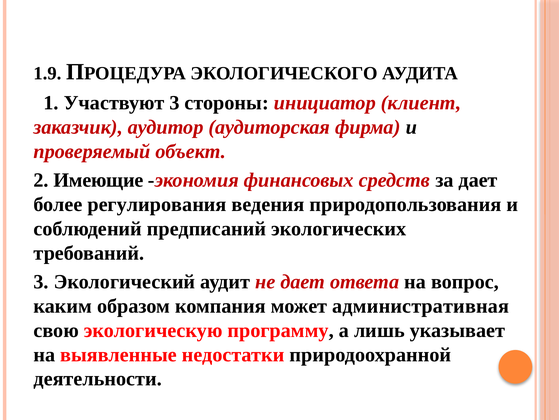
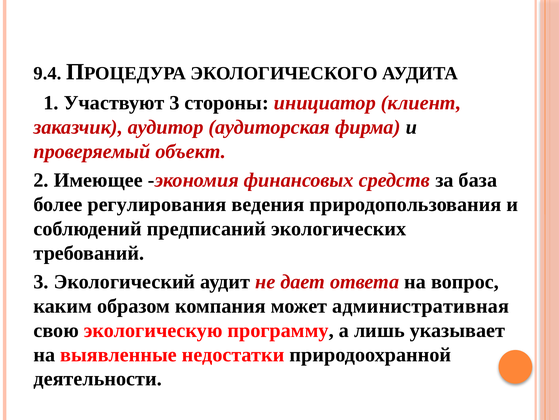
1.9: 1.9 -> 9.4 (47, 73)
Имеющие: Имеющие -> Имеющее (98, 180)
за дает: дает -> база (478, 180)
